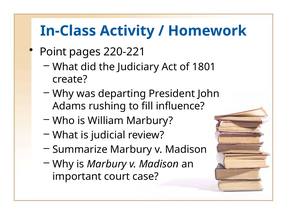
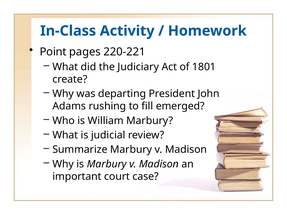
influence: influence -> emerged (180, 106)
